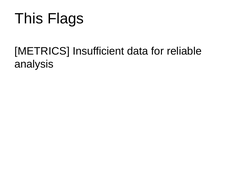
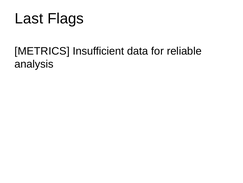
This: This -> Last (29, 18)
